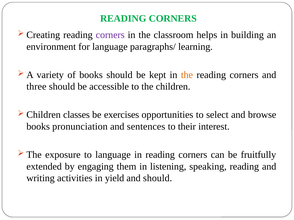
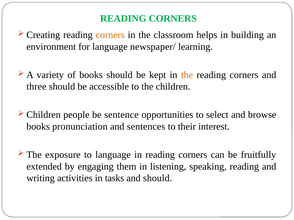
corners colour: purple -> orange (110, 35)
paragraphs/: paragraphs/ -> newspaper/ (153, 47)
classes: classes -> people (76, 115)
exercises: exercises -> sentence (121, 115)
yield: yield -> tasks (115, 179)
